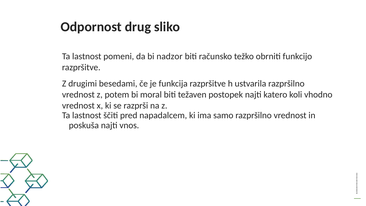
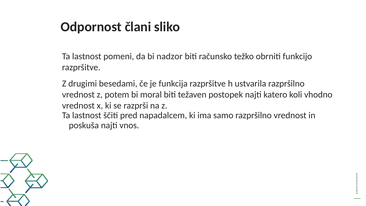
drug: drug -> člani (138, 27)
